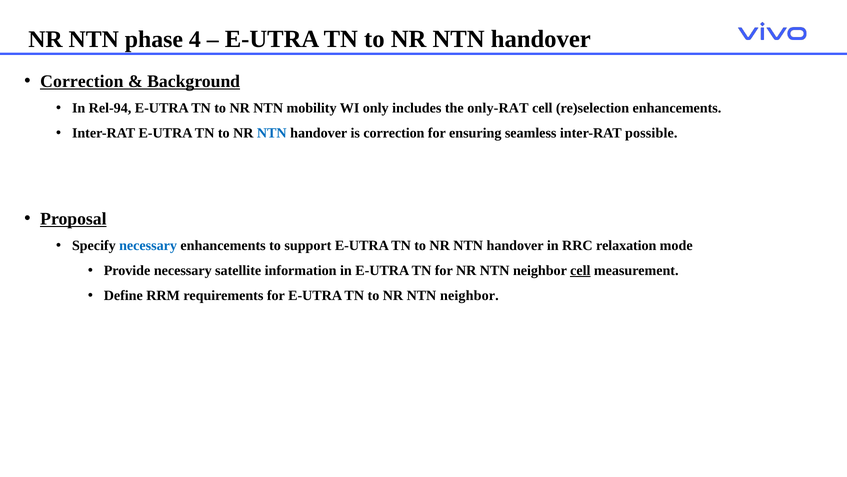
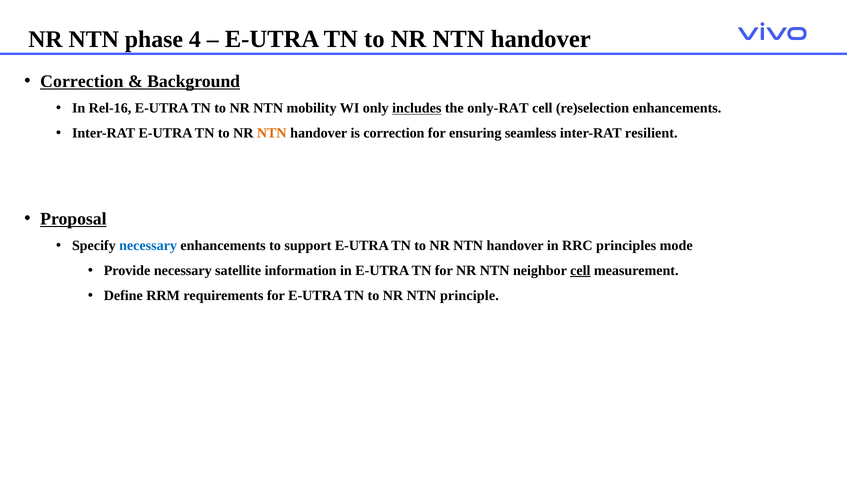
Rel-94: Rel-94 -> Rel-16 (110, 108)
includes underline: none -> present (417, 108)
NTN colour: blue -> orange (272, 133)
possible: possible -> resilient (651, 133)
relaxation: relaxation -> principles (626, 245)
to NR NTN neighbor: neighbor -> principle (469, 295)
